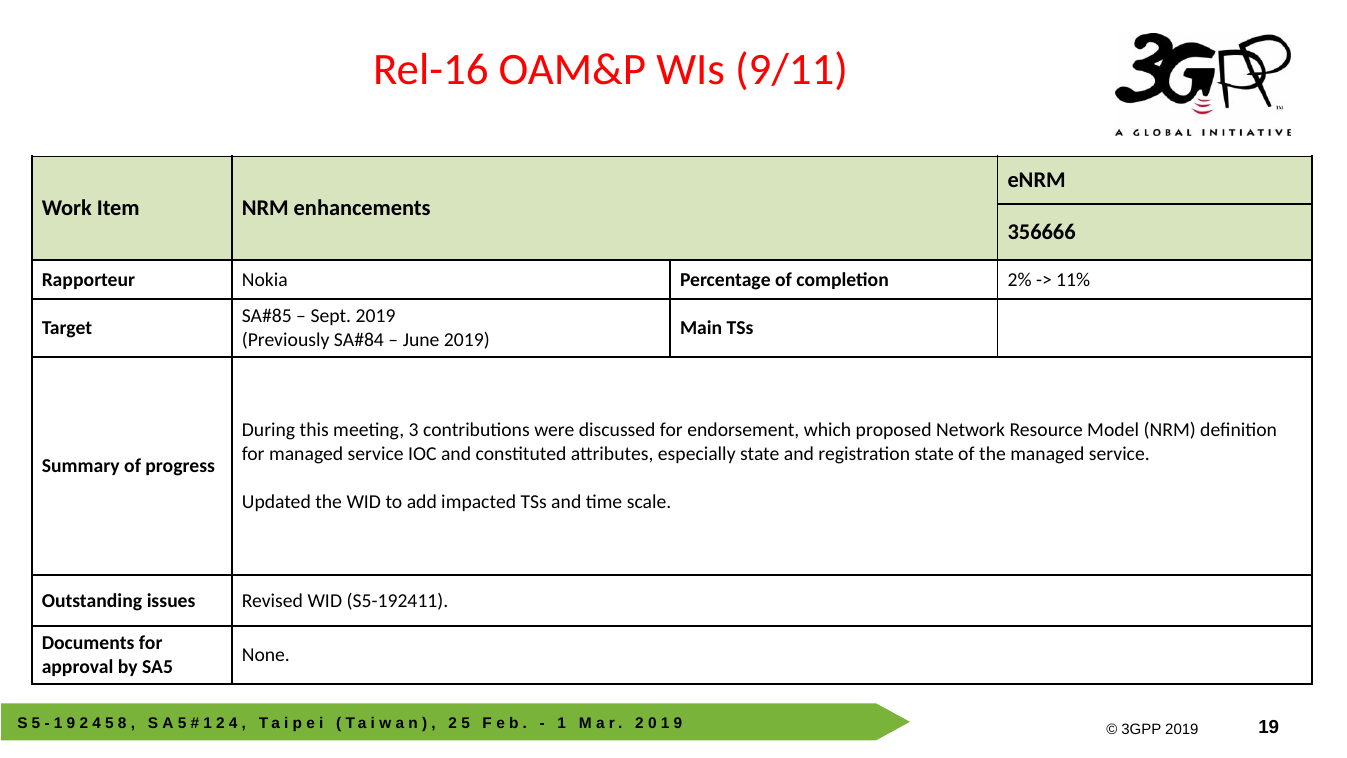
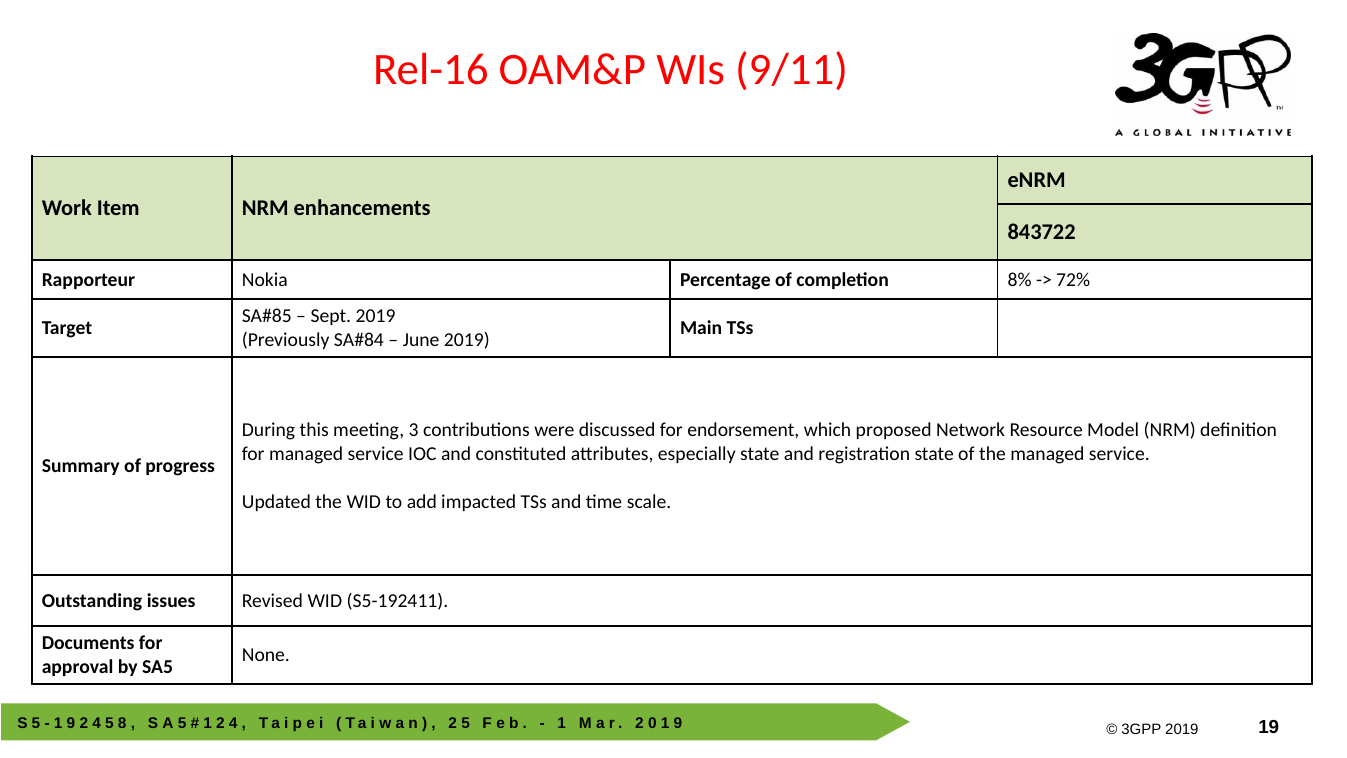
356666: 356666 -> 843722 (1042, 232)
2%: 2% -> 8% (1020, 279)
11%: 11% -> 72% (1073, 279)
